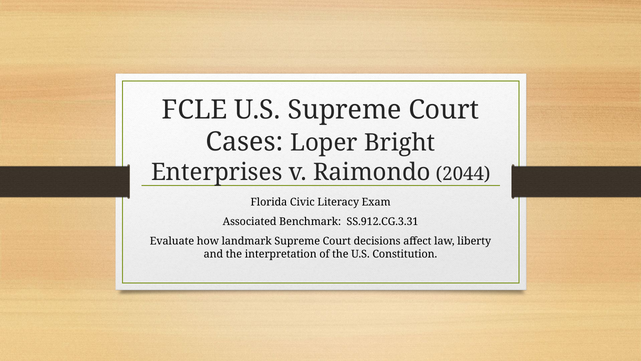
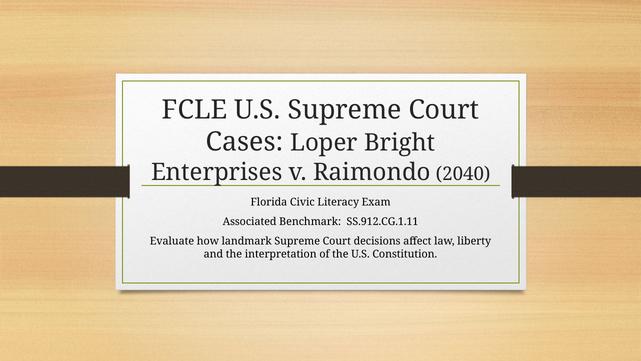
2044: 2044 -> 2040 (463, 174)
SS.912.CG.3.31: SS.912.CG.3.31 -> SS.912.CG.1.11 (383, 221)
